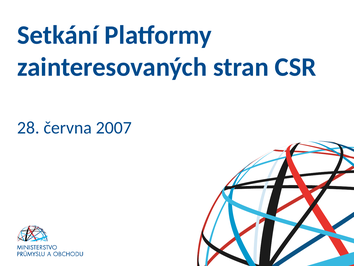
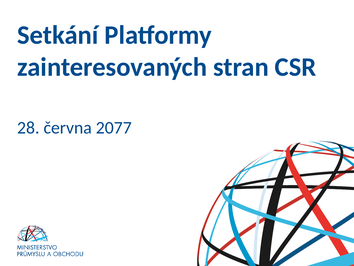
2007: 2007 -> 2077 (114, 128)
